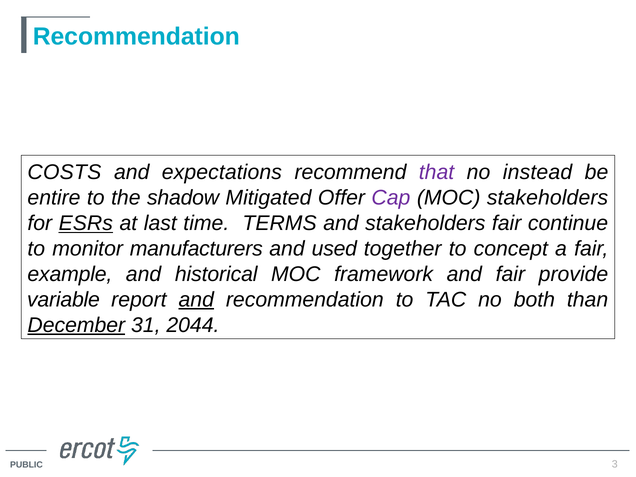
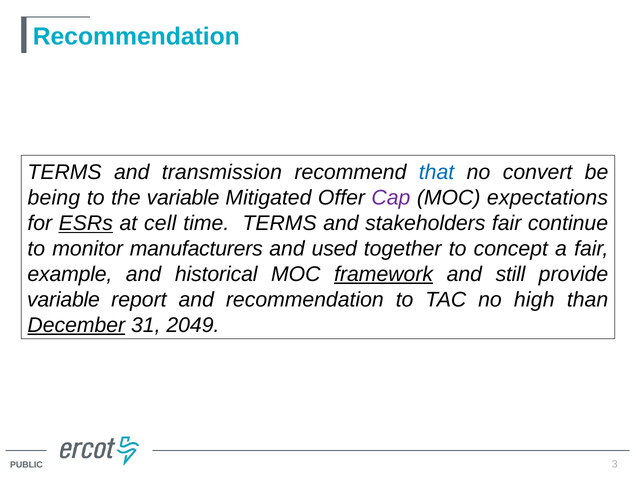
COSTS: COSTS -> TERMS (65, 172)
expectations: expectations -> transmission (222, 172)
that colour: purple -> blue (437, 172)
instead: instead -> convert (538, 172)
entire: entire -> being (54, 198)
the shadow: shadow -> variable (183, 198)
MOC stakeholders: stakeholders -> expectations (547, 198)
last: last -> cell (160, 223)
framework underline: none -> present (384, 274)
and fair: fair -> still (511, 274)
and underline: present -> none (196, 300)
both: both -> high (534, 300)
2044: 2044 -> 2049 (193, 325)
